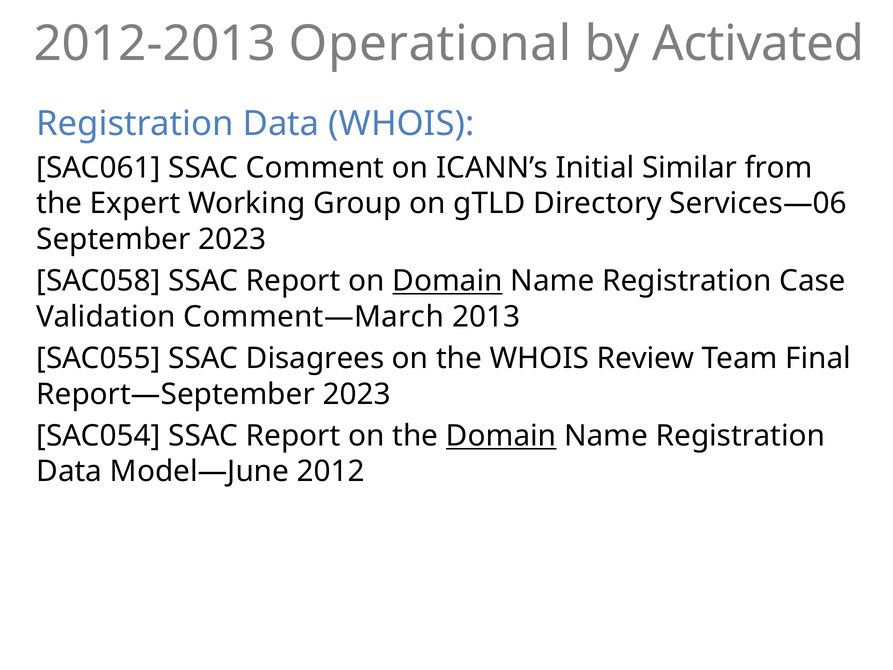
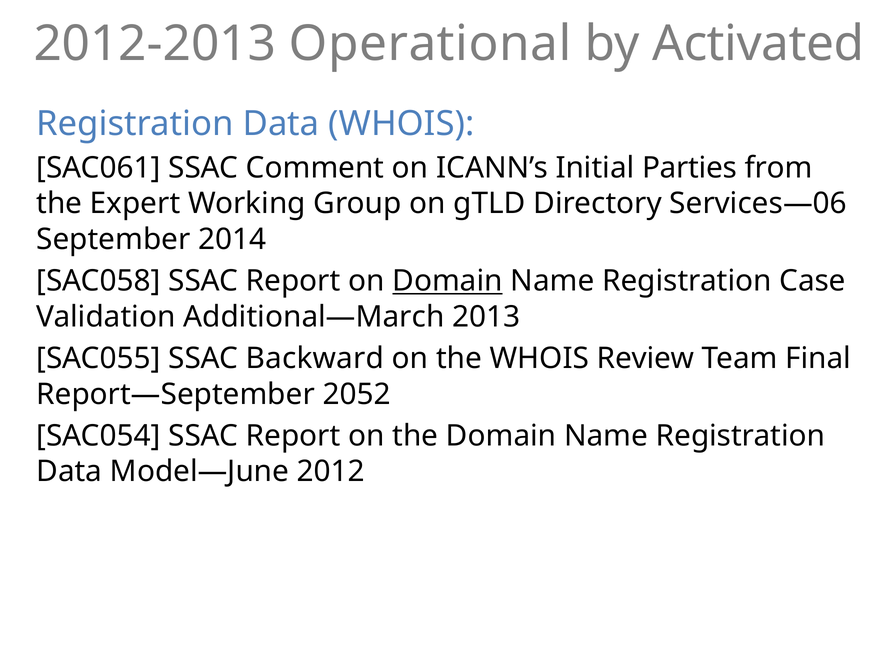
Similar: Similar -> Parties (690, 168)
September 2023: 2023 -> 2014 (232, 239)
Comment—March: Comment—March -> Additional—March (314, 317)
Disagrees: Disagrees -> Backward (315, 358)
Report—September 2023: 2023 -> 2052 (357, 394)
Domain underline: present -> none (501, 436)
